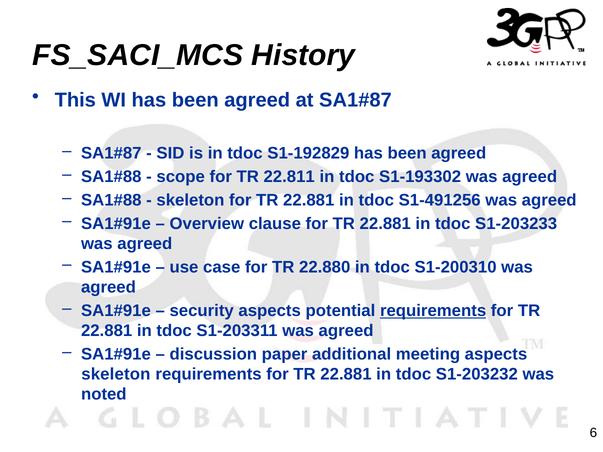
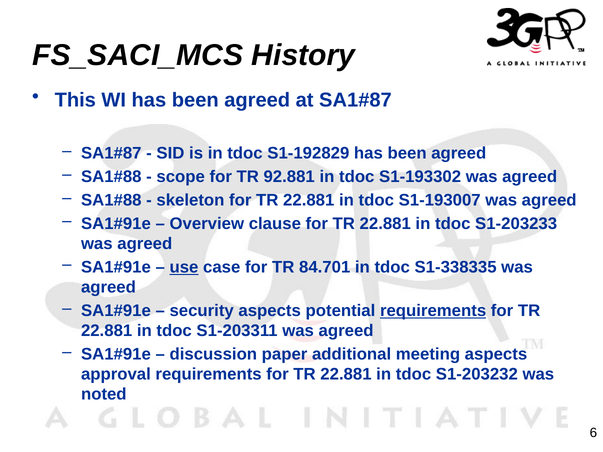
22.811: 22.811 -> 92.881 (289, 177)
S1-491256: S1-491256 -> S1-193007 (440, 200)
use underline: none -> present (184, 267)
22.880: 22.880 -> 84.701 (325, 267)
S1-200310: S1-200310 -> S1-338335 (456, 267)
skeleton: skeleton -> approval (116, 375)
